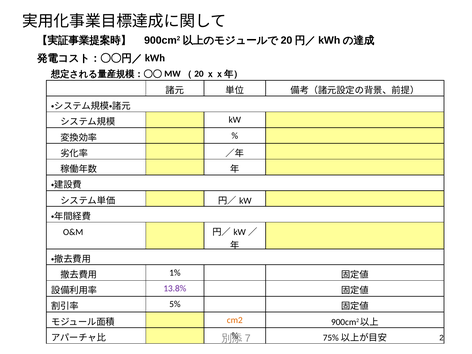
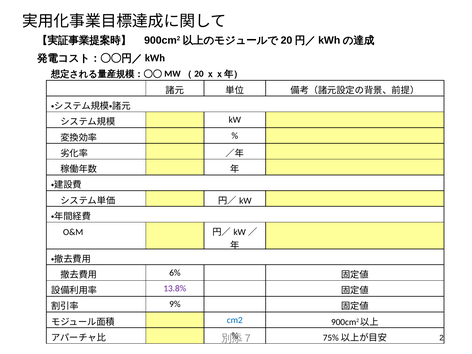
1%: 1% -> 6% (175, 273)
5%: 5% -> 9% (175, 304)
cm2 colour: orange -> blue (235, 320)
